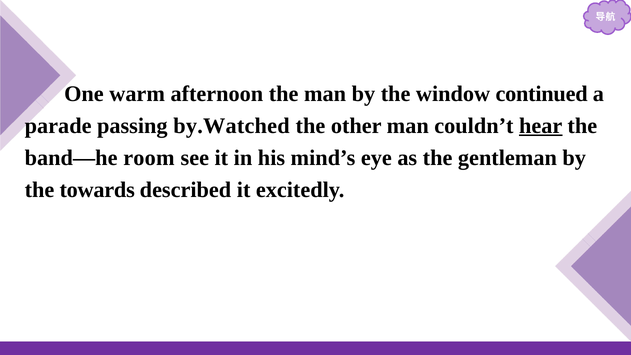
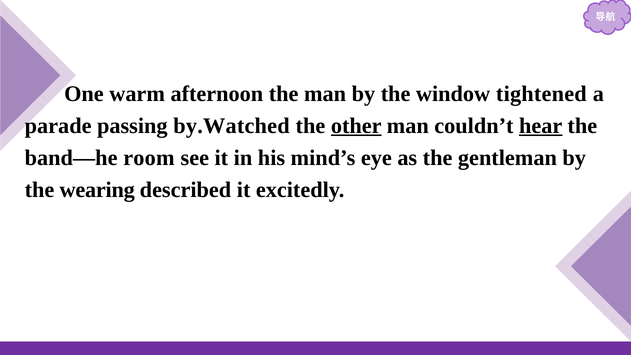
continued: continued -> tightened (541, 94)
other underline: none -> present (356, 126)
towards: towards -> wearing (97, 190)
